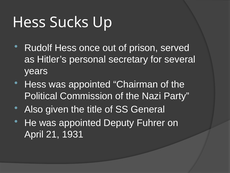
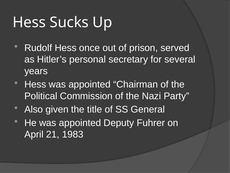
1931: 1931 -> 1983 (73, 134)
